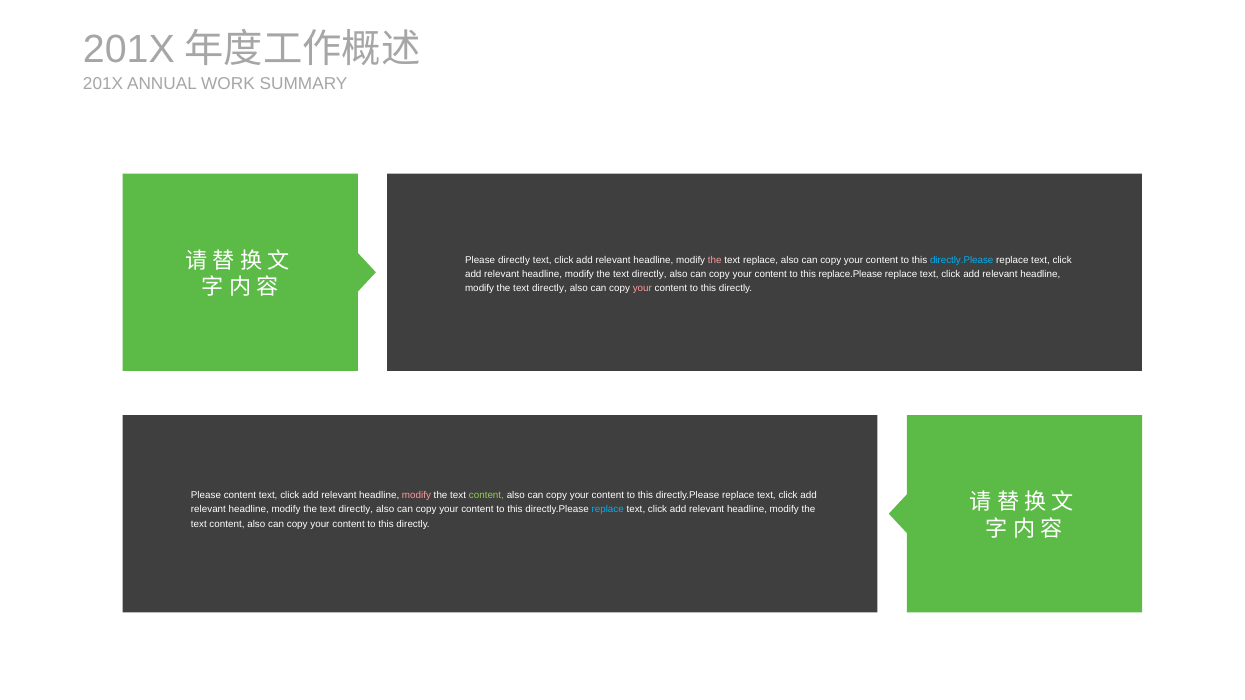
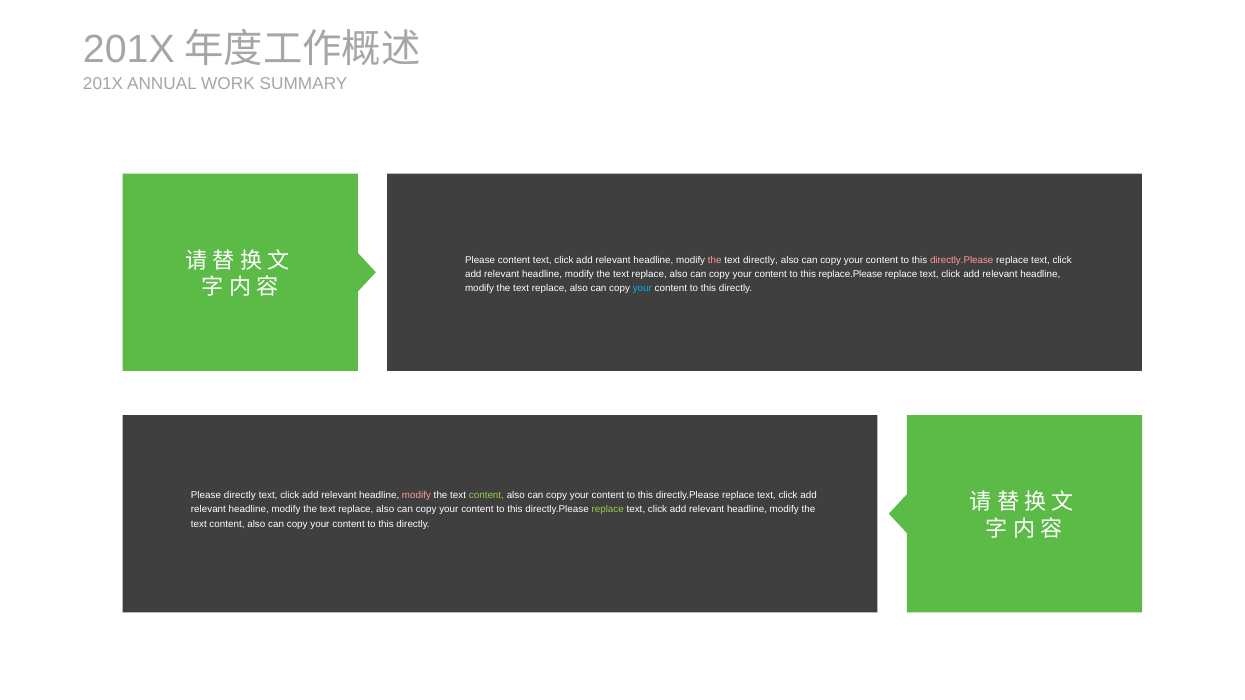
Please directly: directly -> content (514, 261)
text replace: replace -> directly (760, 261)
directly.Please colour: light blue -> pink (962, 261)
directly: directly -> replace (649, 275)
directly: directly -> replace (549, 289)
your colour: pink -> light blue (642, 289)
Please content: content -> directly (240, 496)
directly: directly -> replace (356, 510)
replace colour: light blue -> light green (608, 510)
